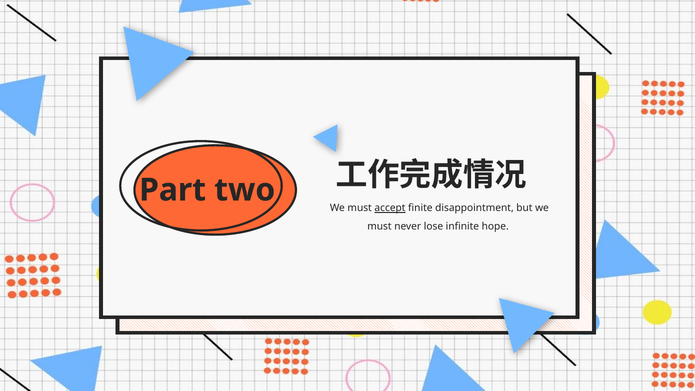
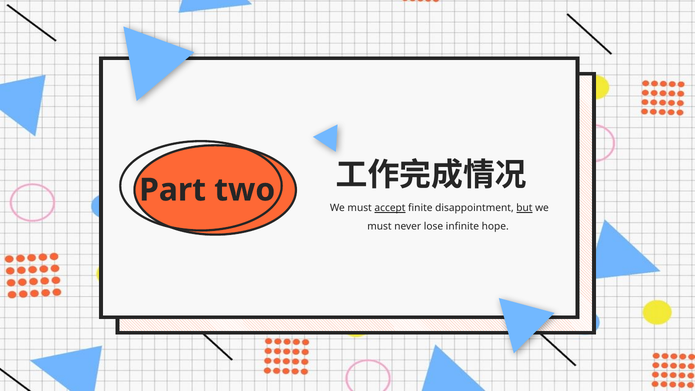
but underline: none -> present (524, 208)
